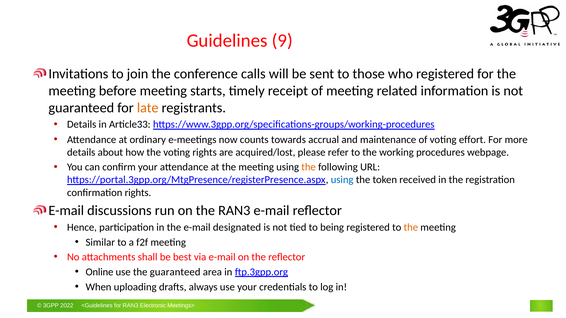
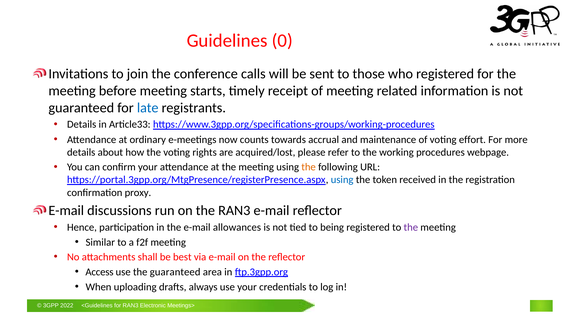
9: 9 -> 0 (282, 41)
late colour: orange -> blue (148, 108)
confirmation rights: rights -> proxy (138, 193)
designated: designated -> allowances (237, 228)
the colour: orange -> purple (411, 228)
Online: Online -> Access (99, 272)
